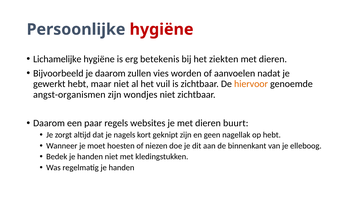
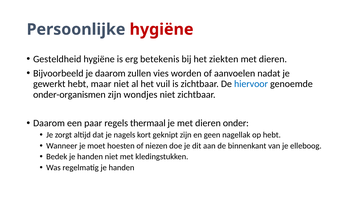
Lichamelijke: Lichamelijke -> Gesteldheid (57, 59)
hiervoor colour: orange -> blue (251, 84)
angst-organismen: angst-organismen -> onder-organismen (69, 94)
websites: websites -> thermaal (148, 123)
buurt: buurt -> onder (236, 123)
